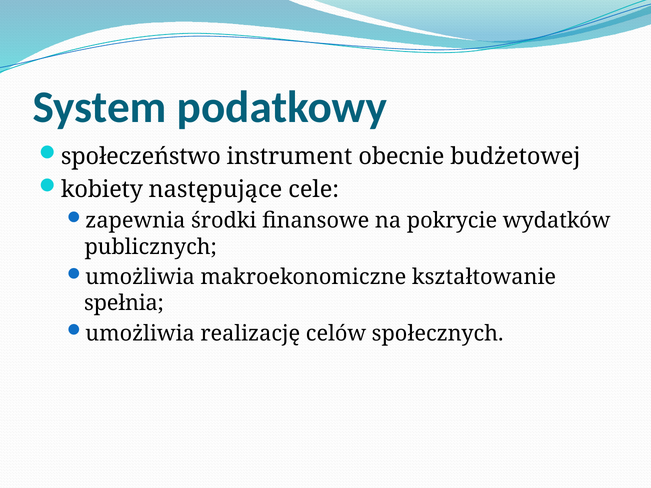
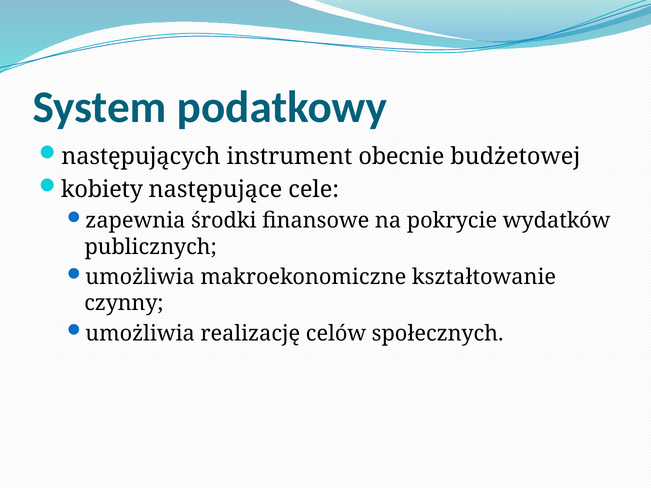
społeczeństwo: społeczeństwo -> następujących (141, 157)
spełnia: spełnia -> czynny (124, 303)
